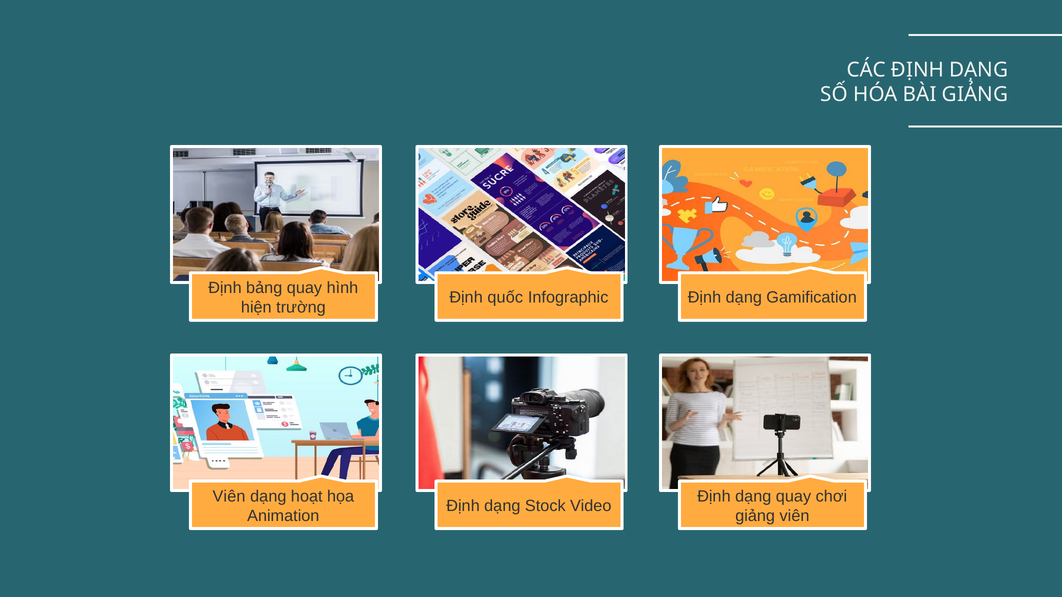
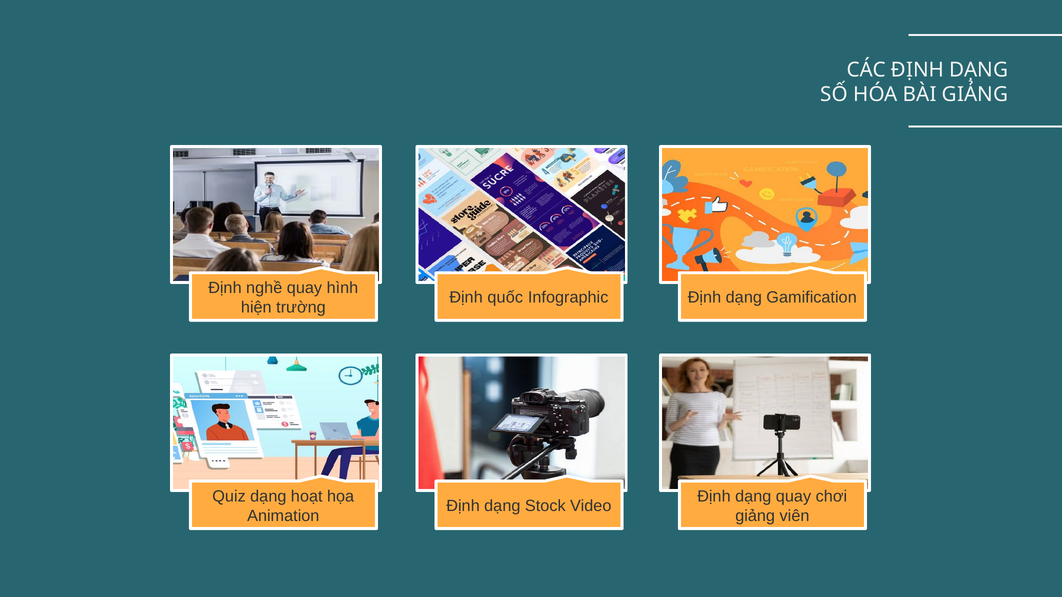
bảng: bảng -> nghề (264, 288)
Viên: Viên -> Quiz (229, 497)
